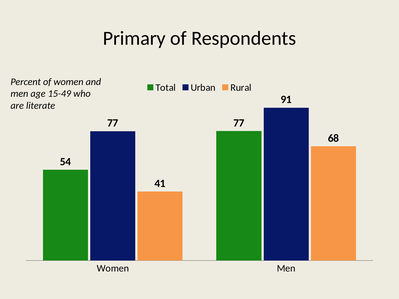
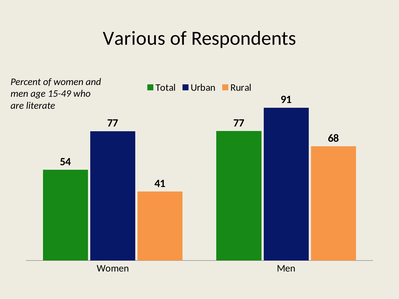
Primary: Primary -> Various (134, 38)
